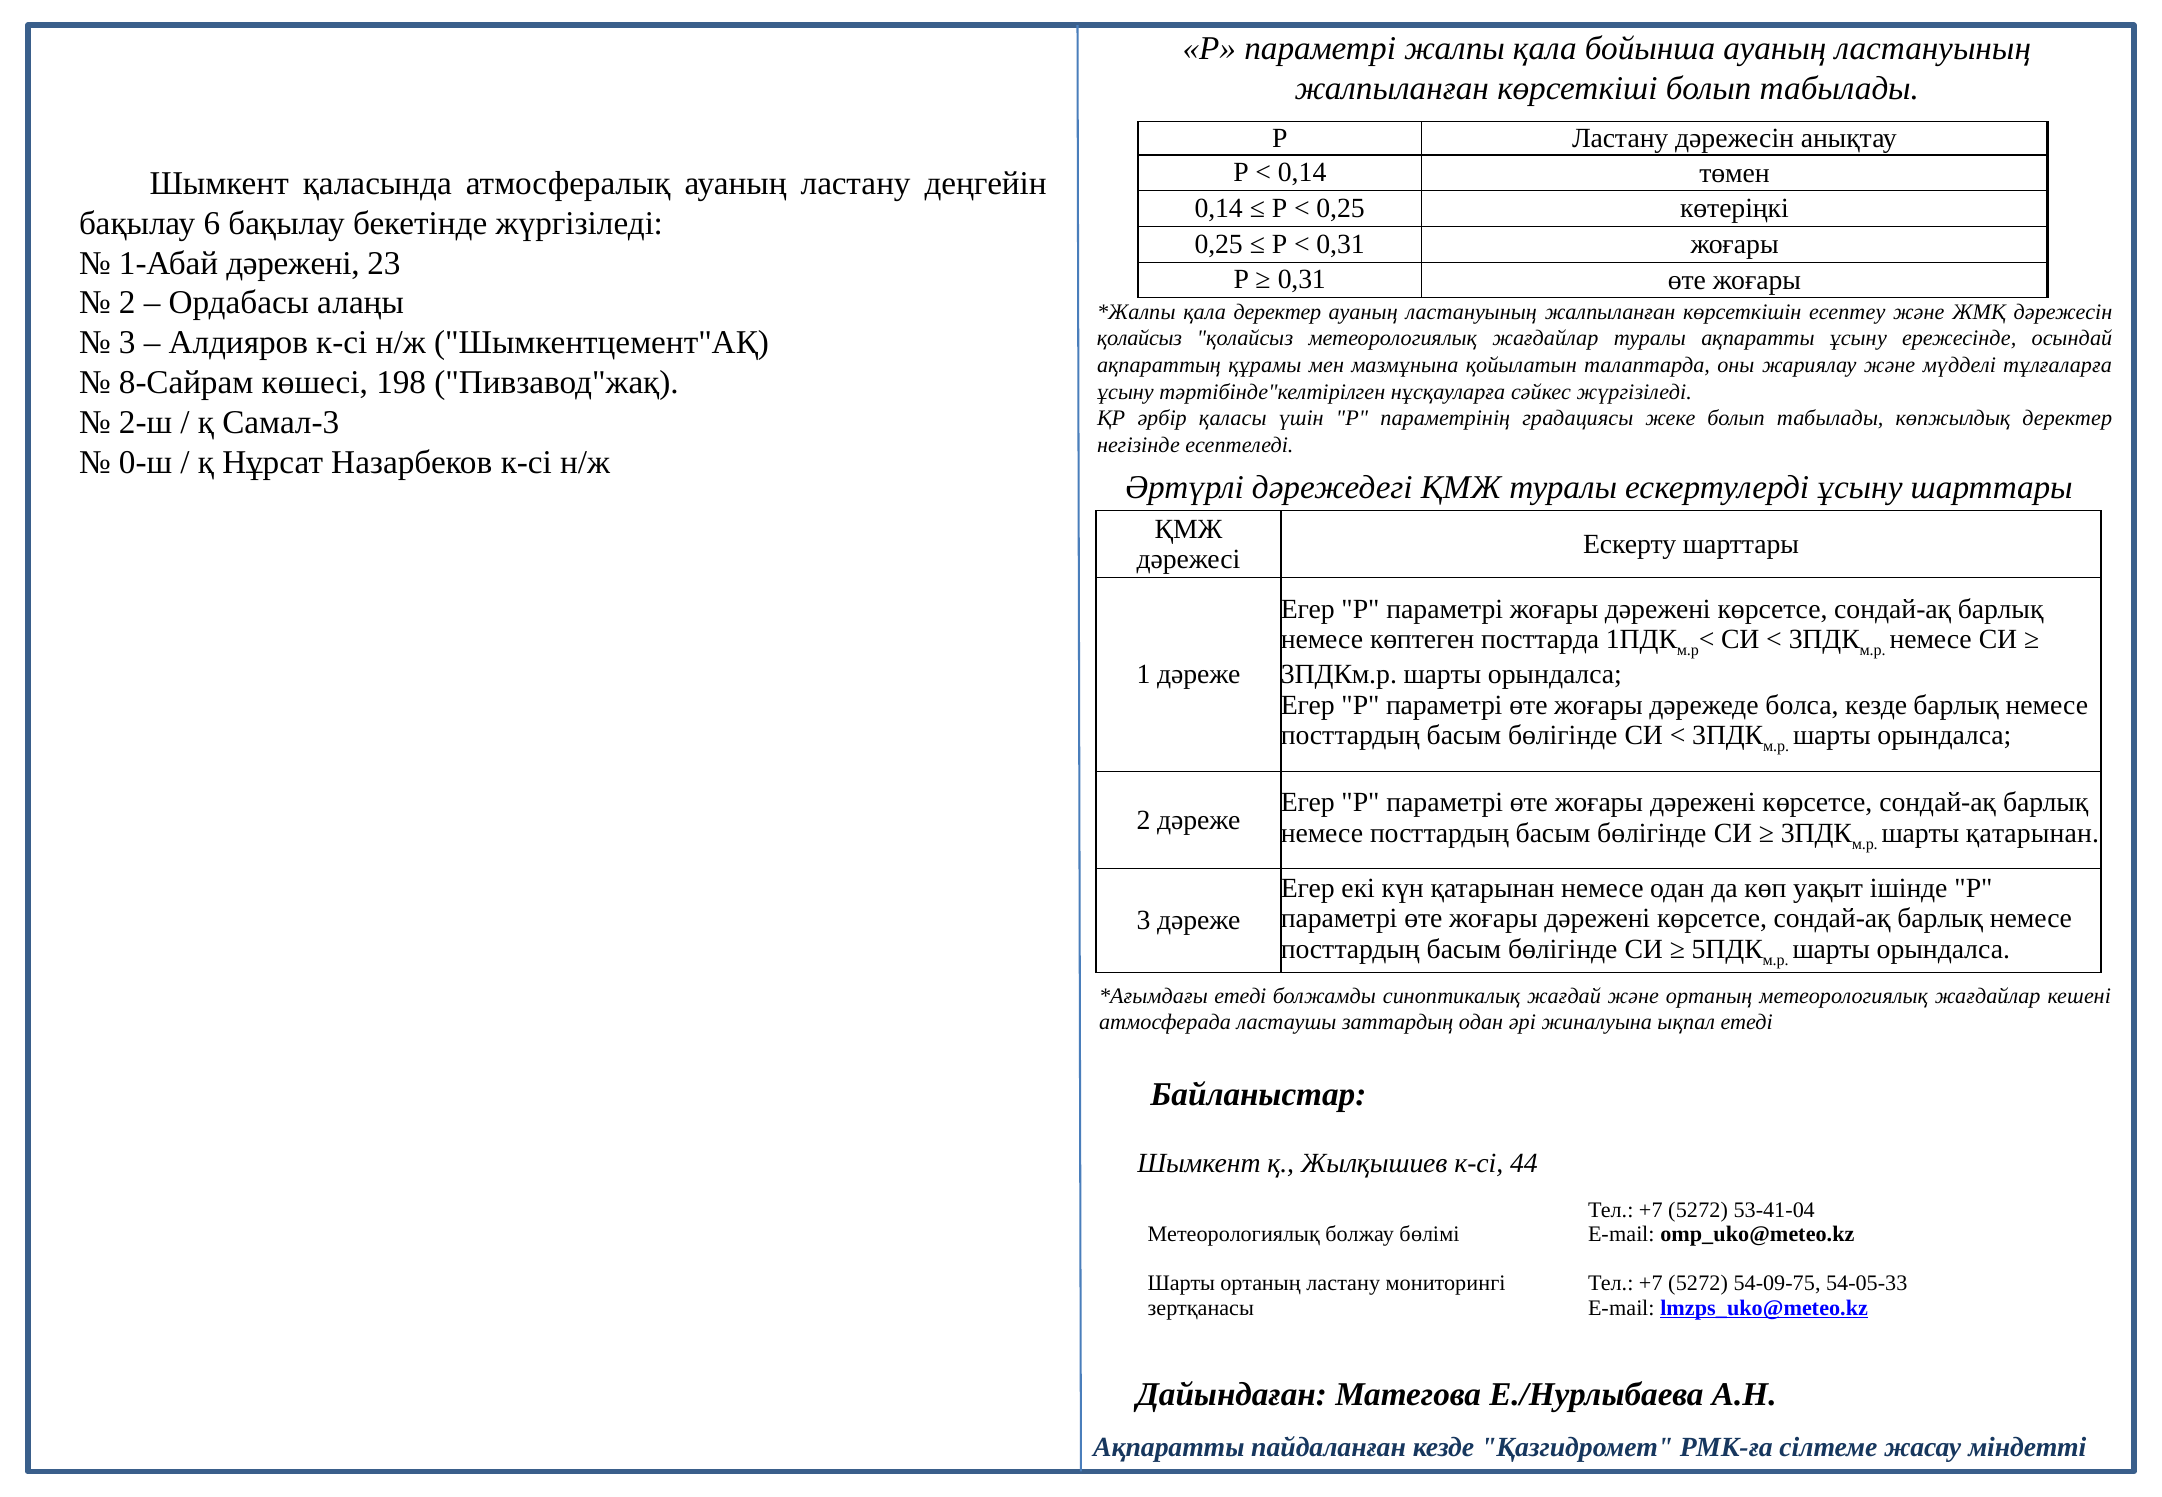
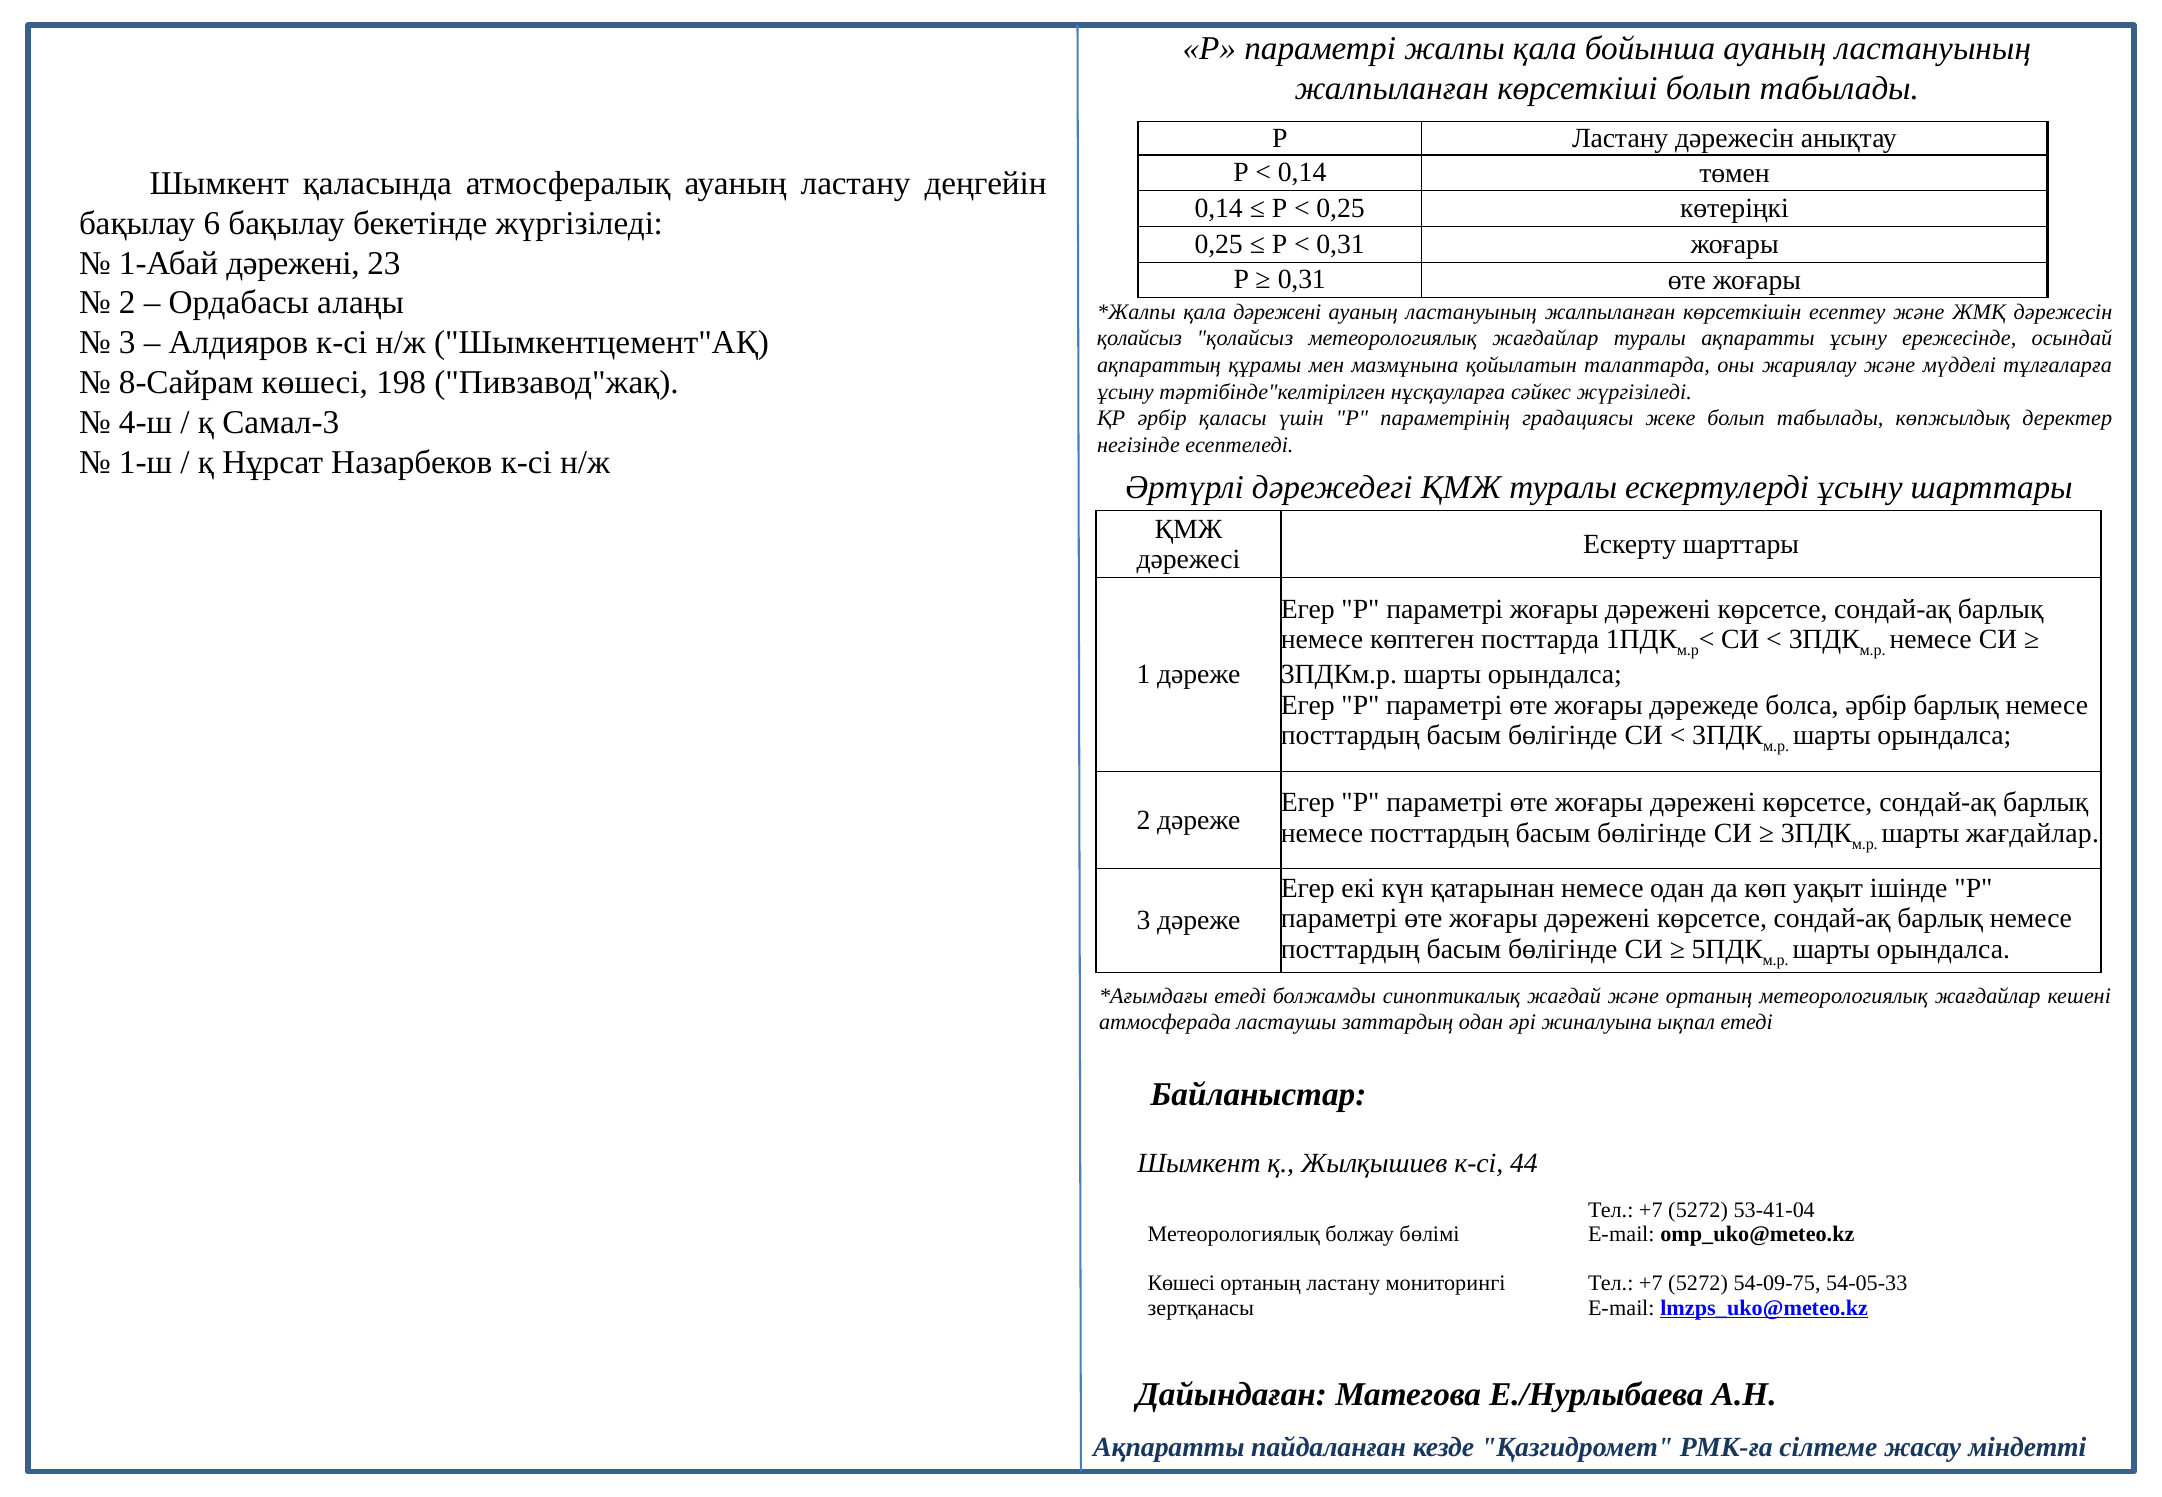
қала деректер: деректер -> дәрежені (1277, 312)
2-ш: 2-ш -> 4-ш (146, 423)
0-ш: 0-ш -> 1-ш (146, 463)
болса кезде: кезде -> әрбір (1876, 705)
шарты қатарынан: қатарынан -> жағдайлар (2032, 833)
Шарты: Шарты -> Көшесі (1181, 1283)
